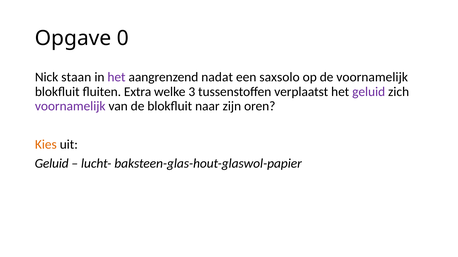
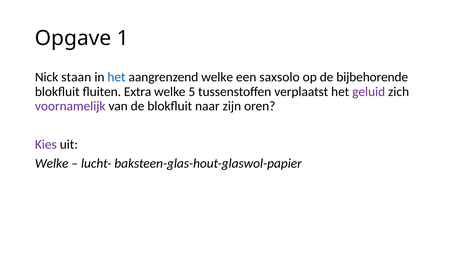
0: 0 -> 1 (123, 38)
het colour: purple -> blue (117, 77)
aangrenzend nadat: nadat -> welke (217, 77)
de voornamelijk: voornamelijk -> bijbehorende (372, 77)
3: 3 -> 5 (192, 92)
Kies colour: orange -> purple (46, 145)
Geluid: Geluid -> Welke (52, 164)
